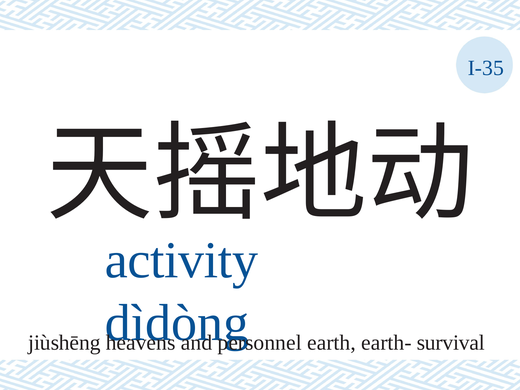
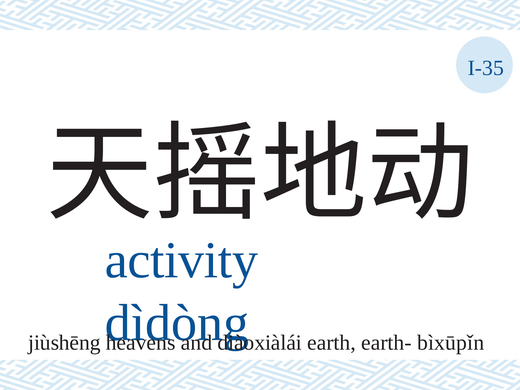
personnel: personnel -> diàoxiàlái (260, 343)
survival: survival -> bìxūpǐn (451, 343)
